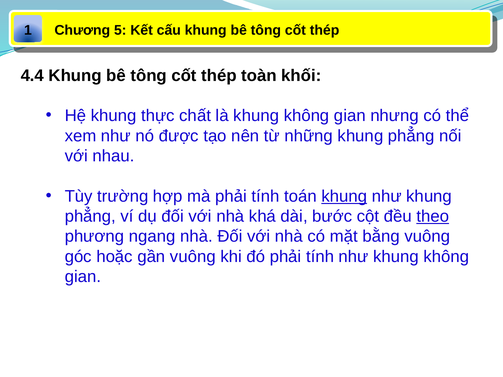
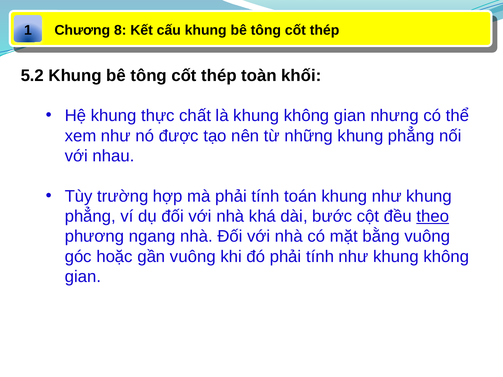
5: 5 -> 8 (120, 30)
4.4: 4.4 -> 5.2 (32, 76)
khung underline: present -> none (344, 196)
